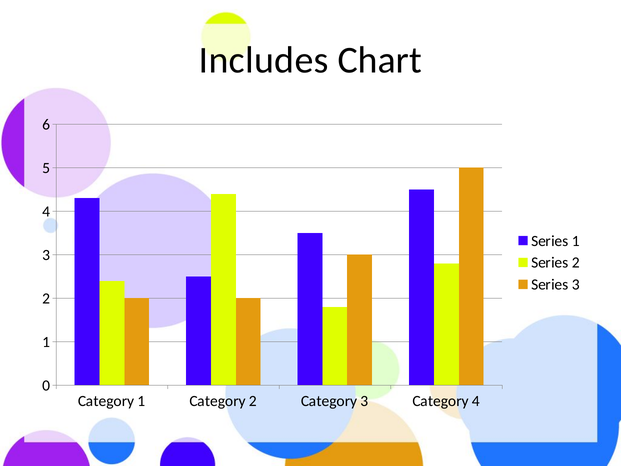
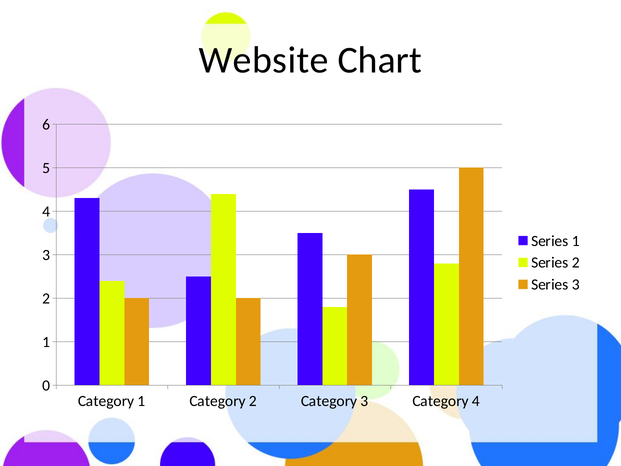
Includes: Includes -> Website (264, 60)
